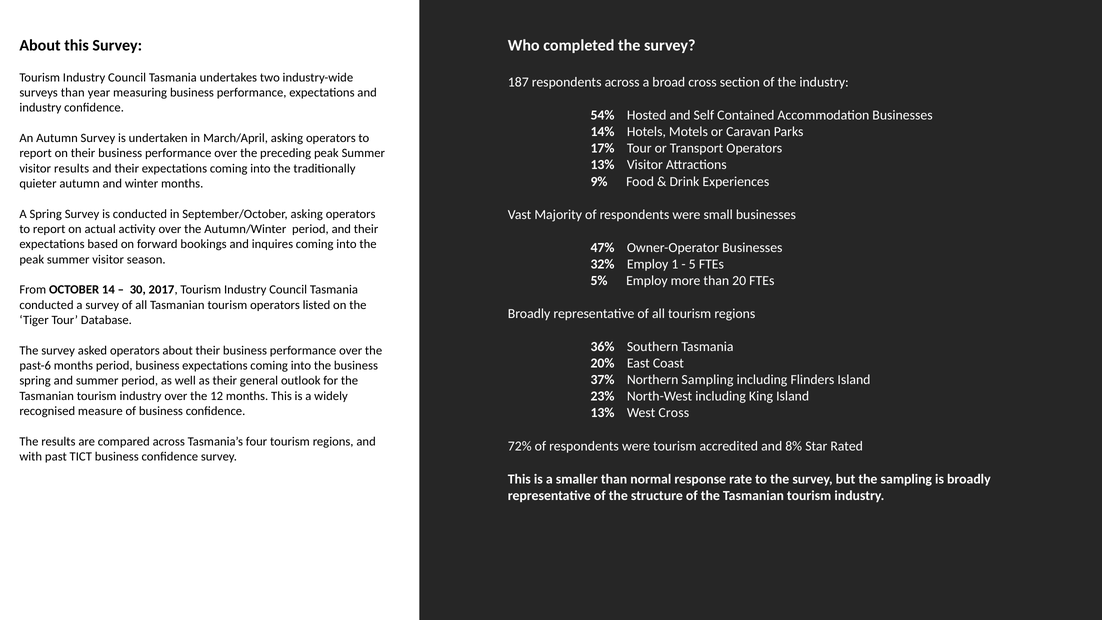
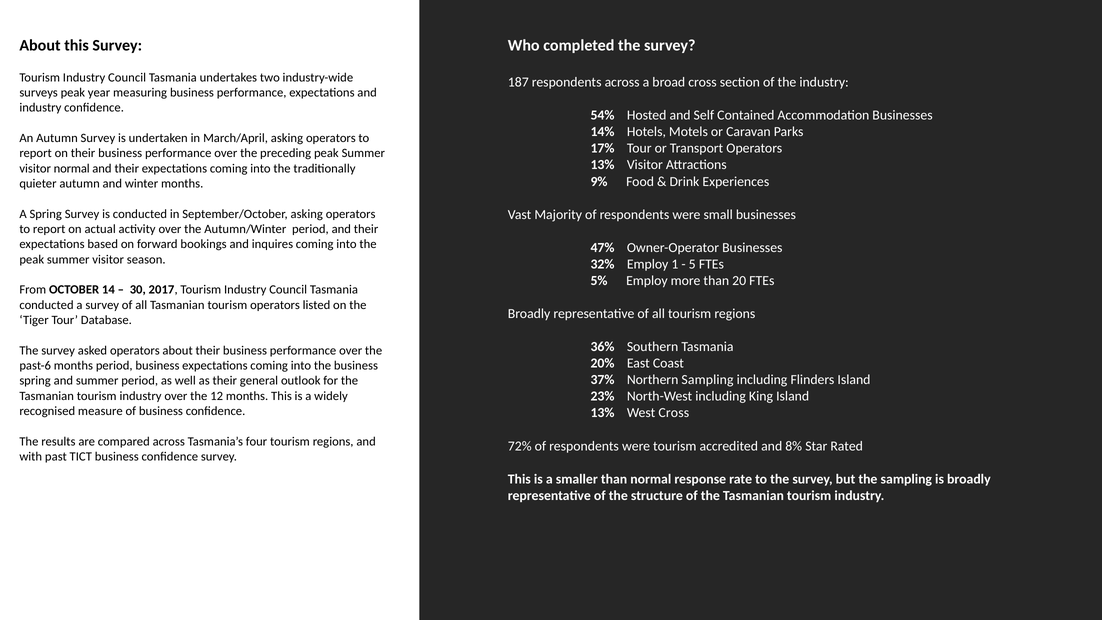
surveys than: than -> peak (73, 93)
visitor results: results -> normal (72, 168)
